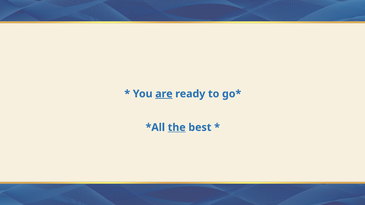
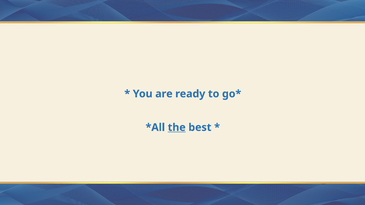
are underline: present -> none (164, 94)
